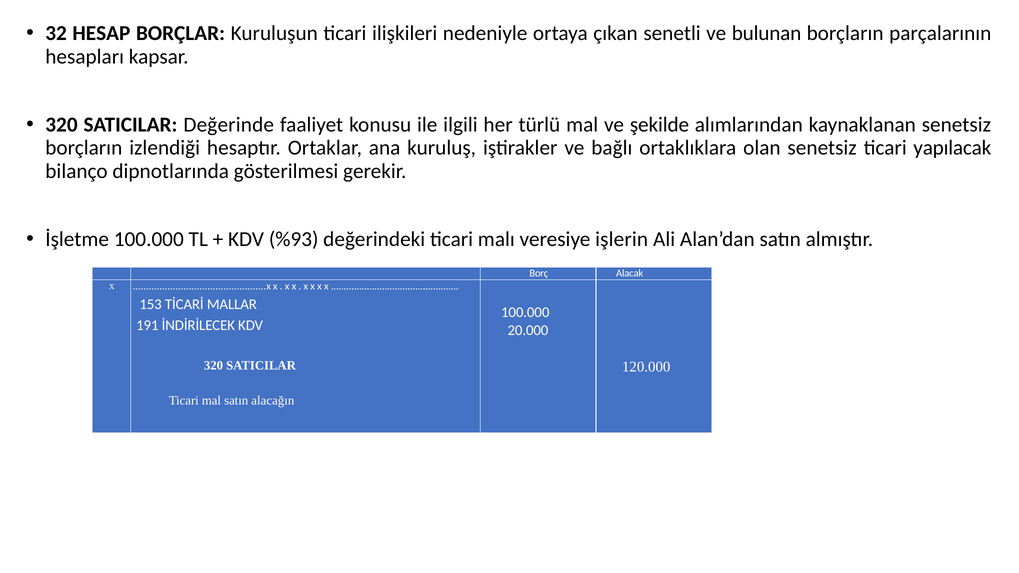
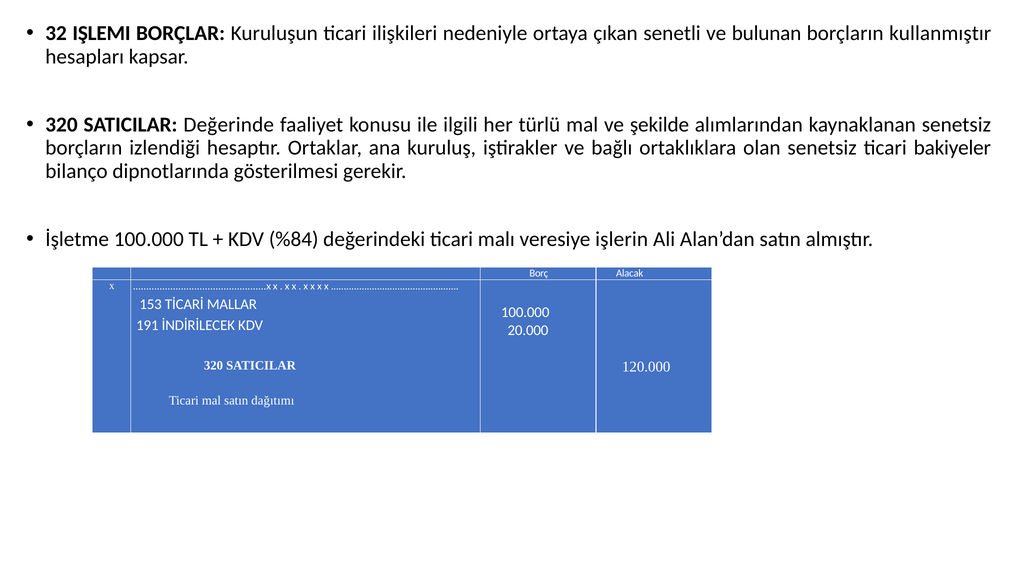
HESAP: HESAP -> IŞLEMI (102, 33)
parçalarının: parçalarının -> kullanmıştır (940, 33)
yapılacak: yapılacak -> bakiyeler (952, 148)
%93: %93 -> %84 (294, 239)
alacağın: alacağın -> dağıtımı (273, 401)
